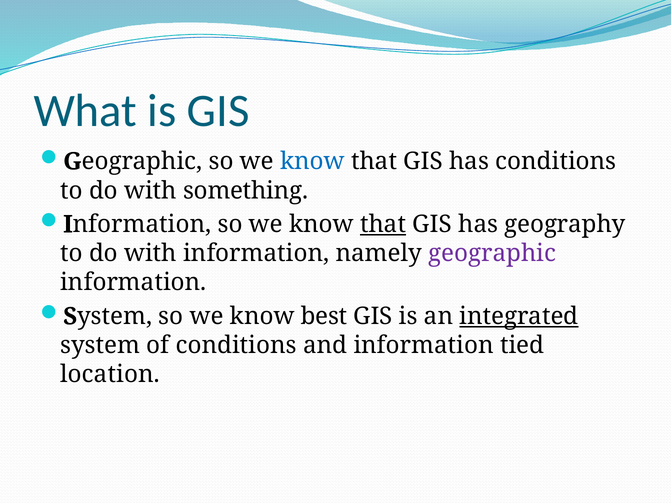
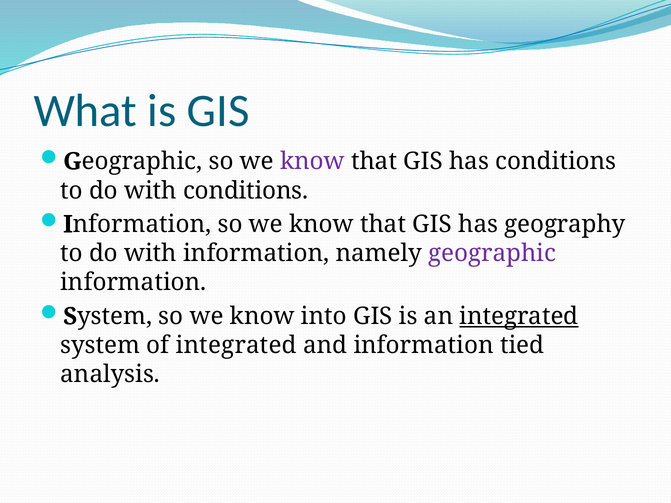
know colour: blue -> purple (312, 162)
with something: something -> conditions (246, 191)
that underline: present -> none (383, 225)
best: best -> into (324, 317)
of conditions: conditions -> integrated (236, 346)
location: location -> analysis (110, 375)
